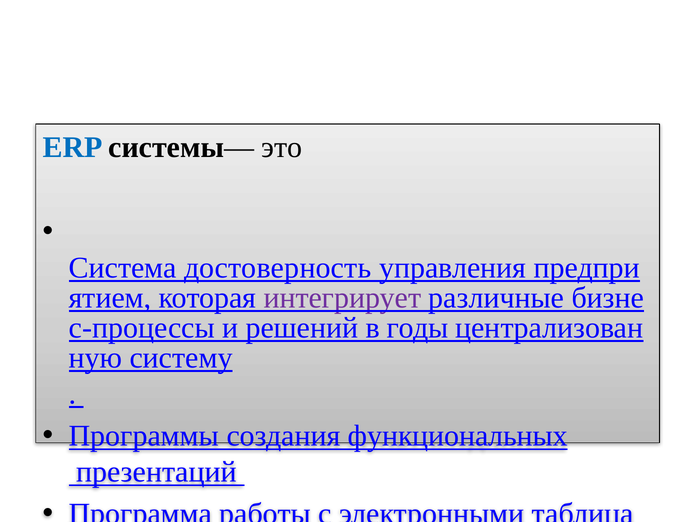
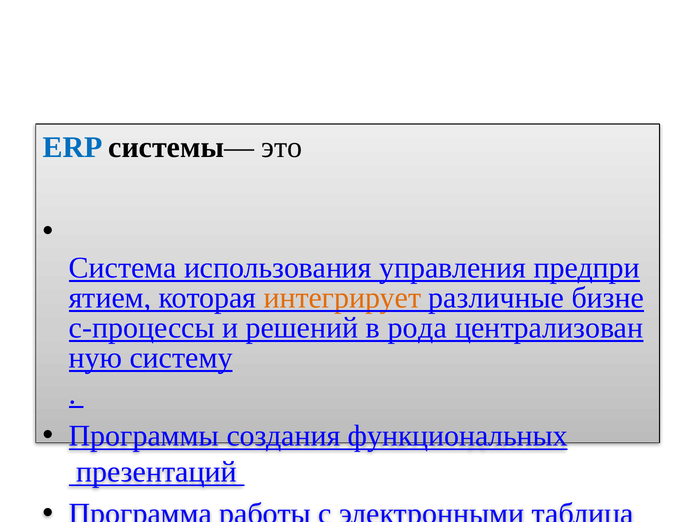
достоверность: достоверность -> использования (278, 268)
интегрирует colour: purple -> orange (342, 298)
годы: годы -> рода (417, 328)
